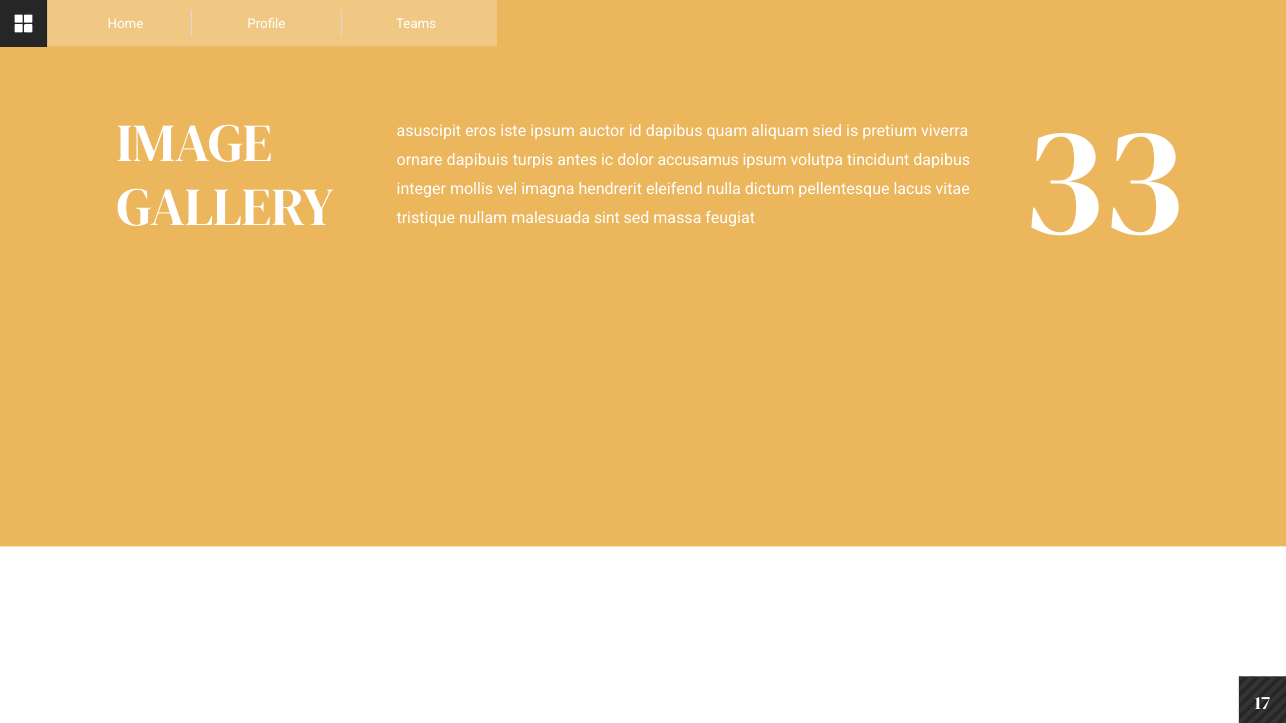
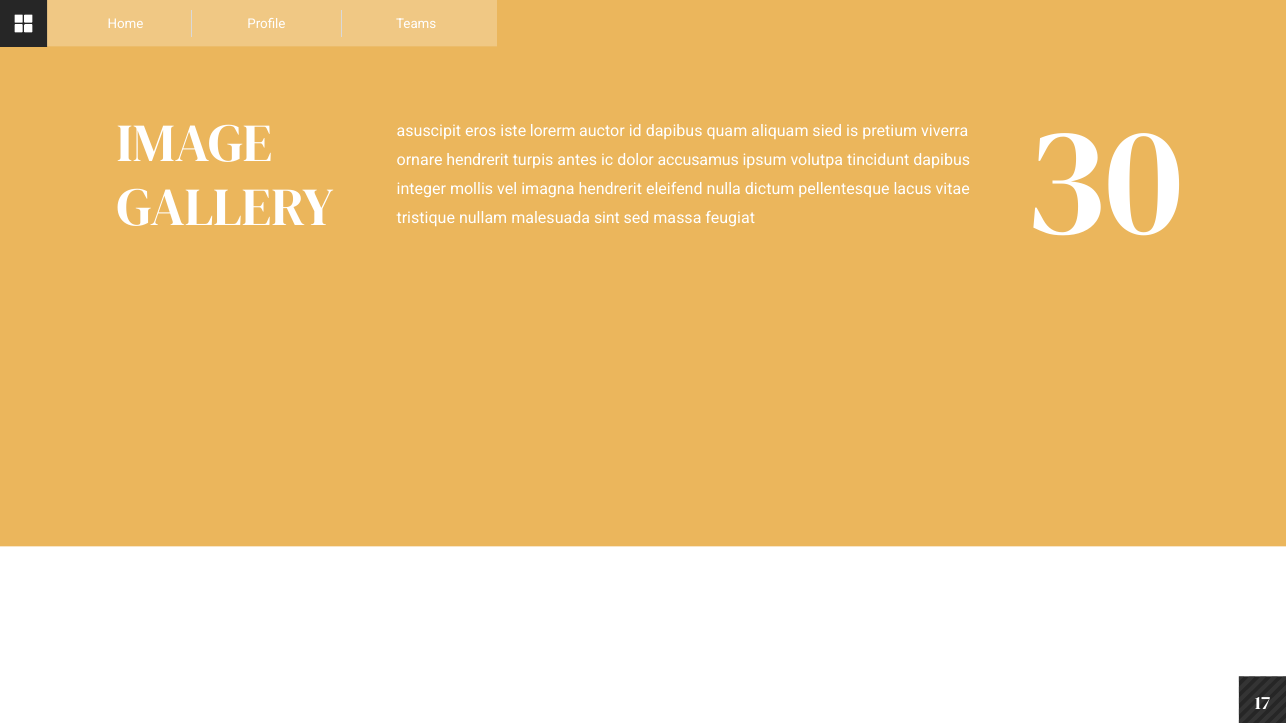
iste ipsum: ipsum -> lorerm (553, 131)
ornare dapibuis: dapibuis -> hendrerit (478, 160)
33: 33 -> 30 (1104, 183)
